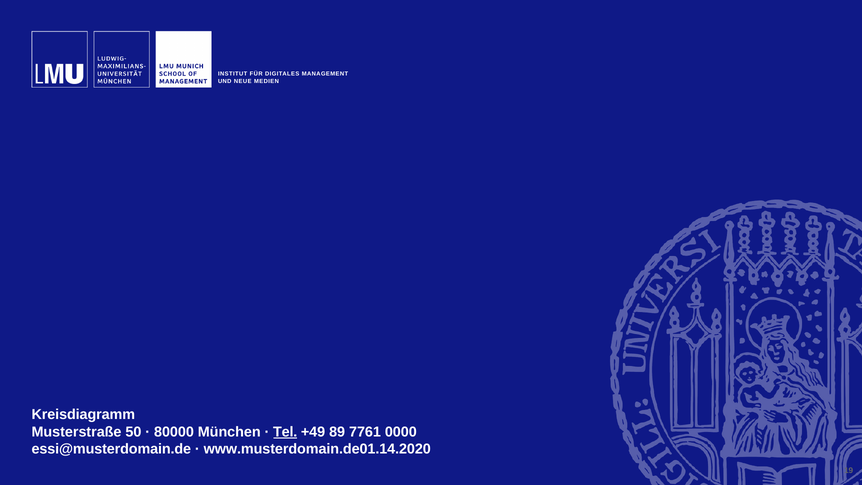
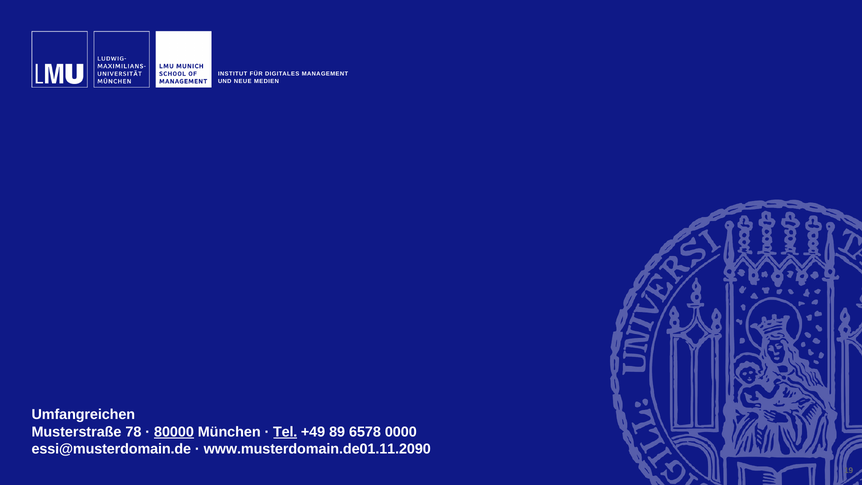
Kreisdiagramm: Kreisdiagramm -> Umfangreichen (83, 415)
50: 50 -> 78 (133, 432)
80000 underline: none -> present (174, 432)
7761: 7761 -> 6578 (365, 432)
www.musterdomain.de01.14.2020: www.musterdomain.de01.14.2020 -> www.musterdomain.de01.11.2090 (317, 449)
